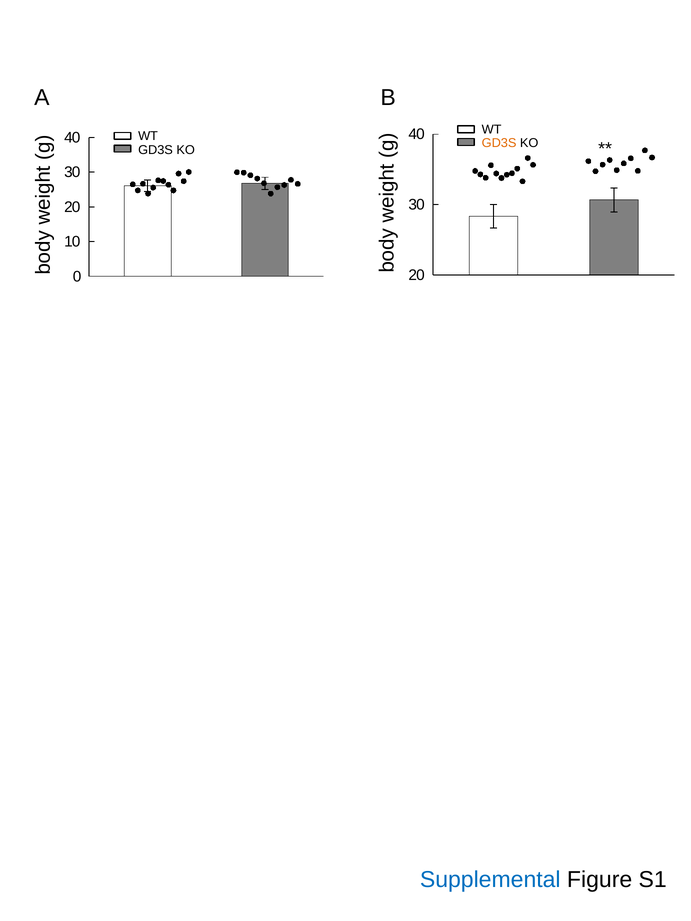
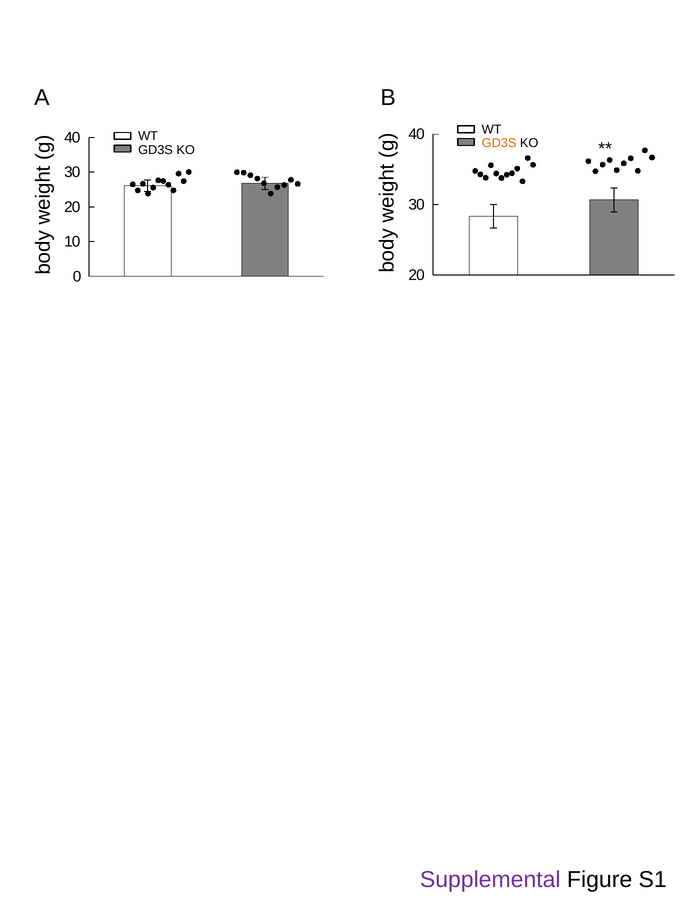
Supplemental colour: blue -> purple (490, 880)
